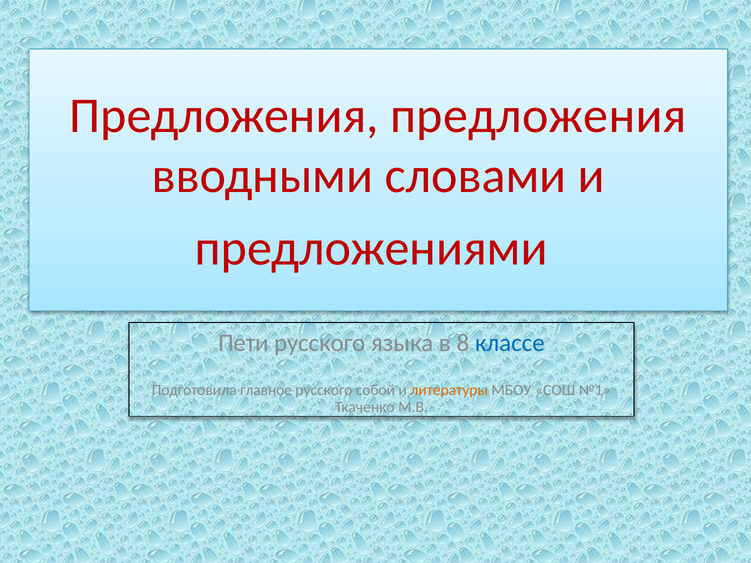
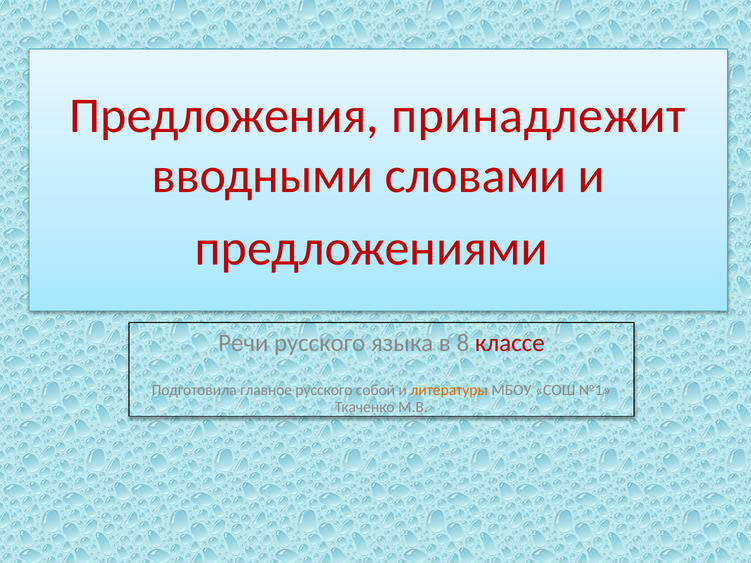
Предложения предложения: предложения -> принадлежит (538, 116)
Пети: Пети -> Речи (243, 343)
классе colour: blue -> red (510, 343)
